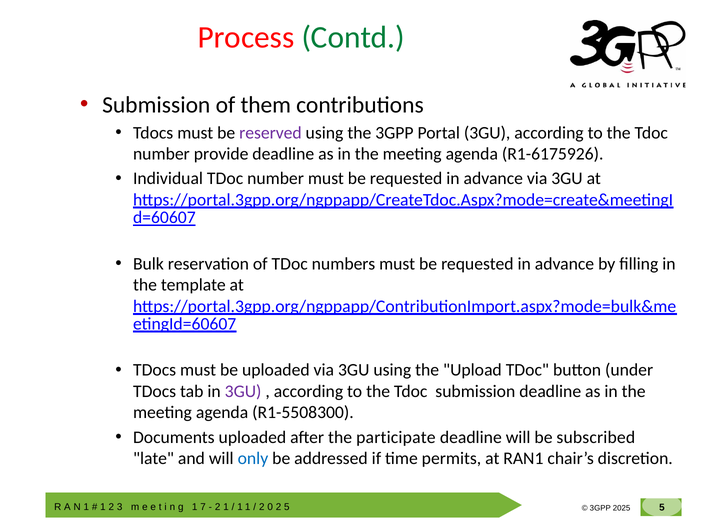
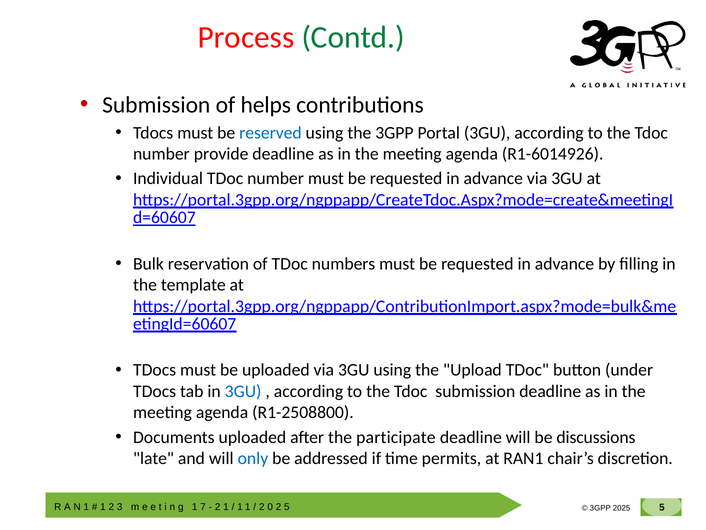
them: them -> helps (266, 105)
reserved colour: purple -> blue (270, 133)
R1-6175926: R1-6175926 -> R1-6014926 (553, 154)
3GU colour: purple -> blue (243, 391)
R1-5508300: R1-5508300 -> R1-2508800 (303, 412)
subscribed: subscribed -> discussions (596, 437)
